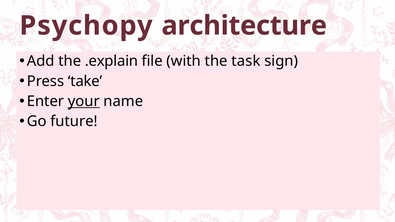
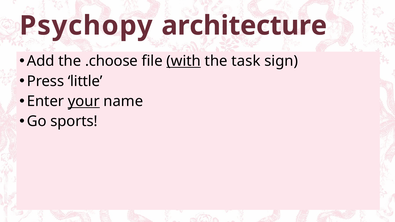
.explain: .explain -> .choose (111, 61)
with underline: none -> present (184, 61)
take: take -> little (85, 81)
future: future -> sports (74, 121)
